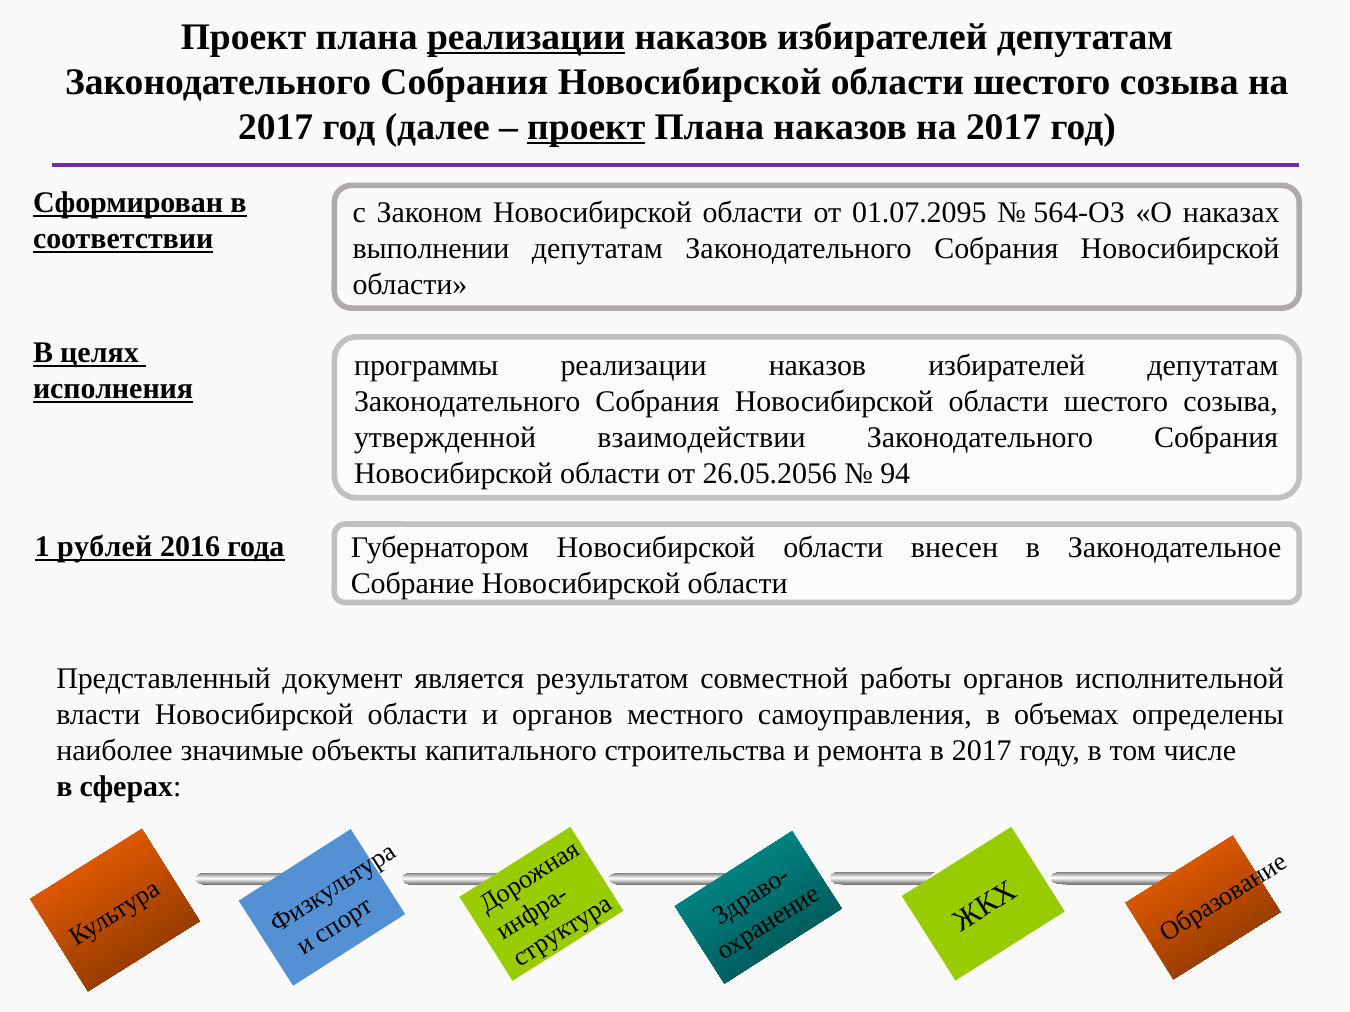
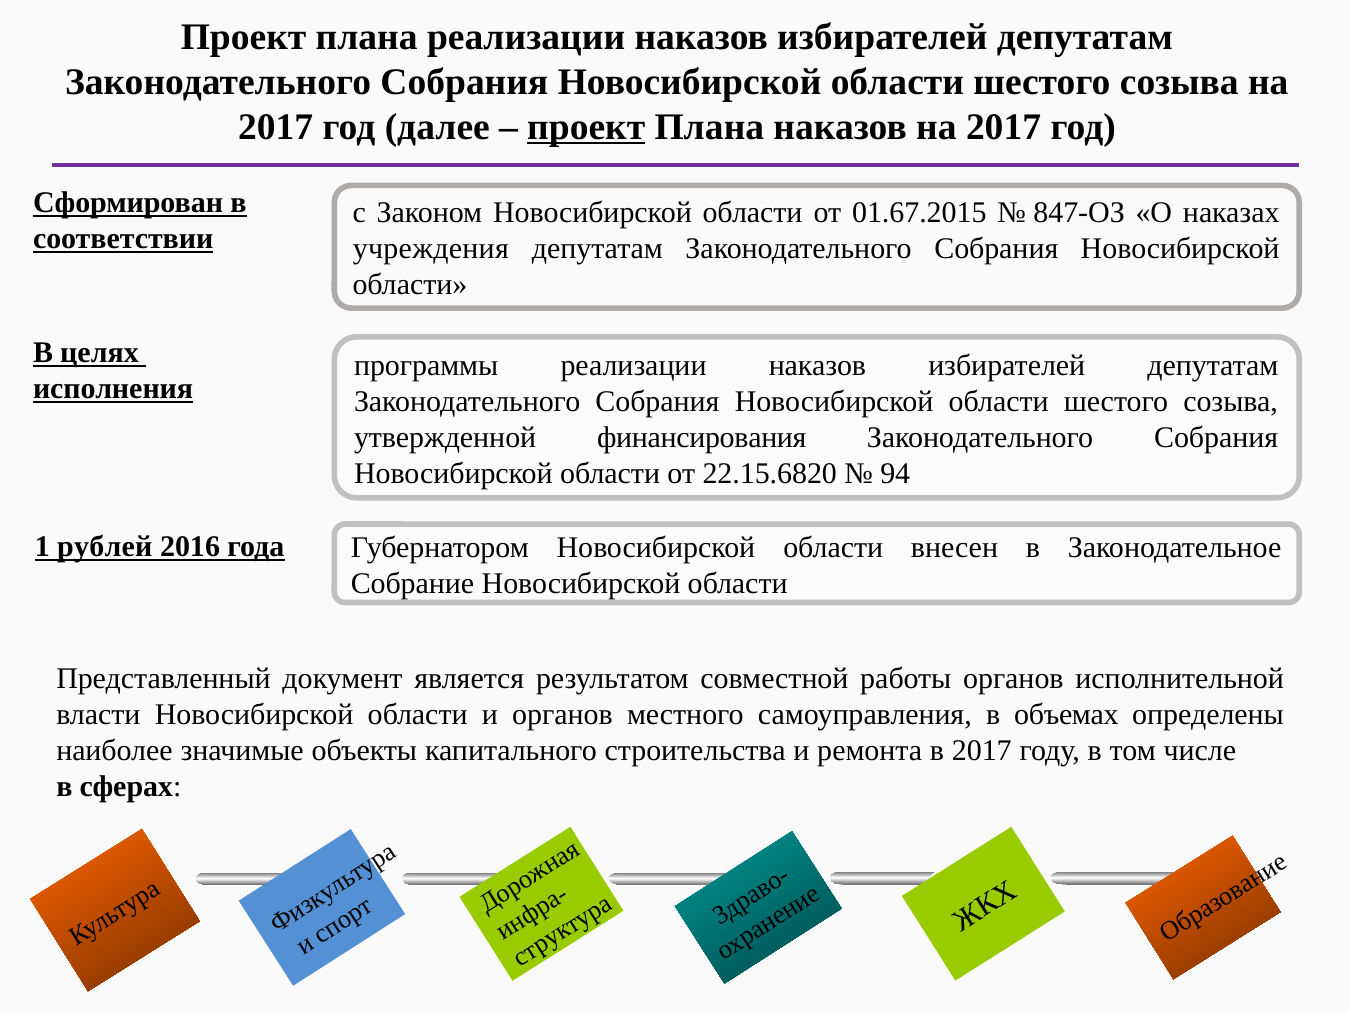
реализации underline: present -> none (526, 37)
01.07.2095: 01.07.2095 -> 01.67.2015 (919, 213)
564-ОЗ: 564-ОЗ -> 847-ОЗ (1079, 213)
выполнении: выполнении -> учреждения (431, 249)
взаимодействии: взаимодействии -> финансирования (702, 438)
26.05.2056: 26.05.2056 -> 22.15.6820 (770, 474)
